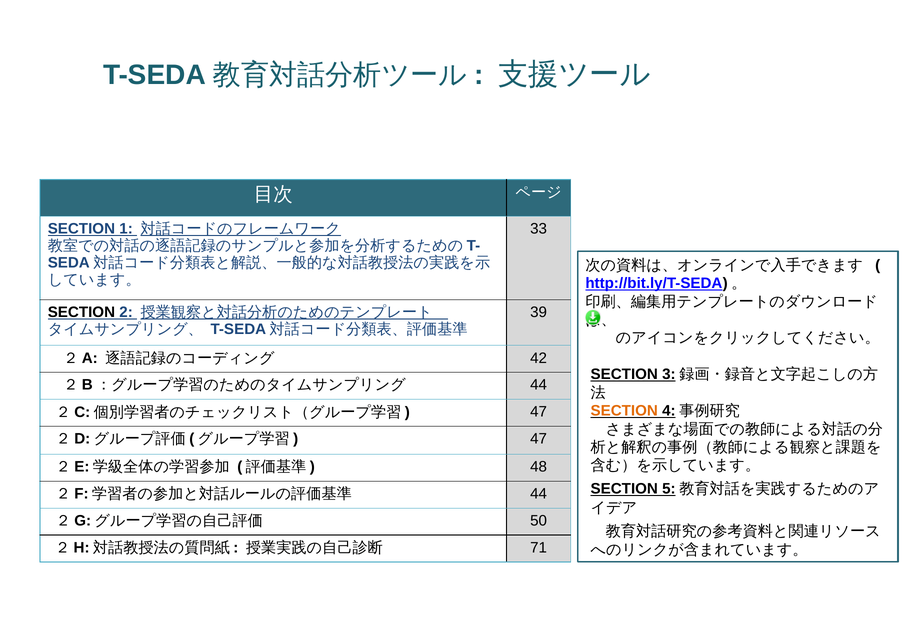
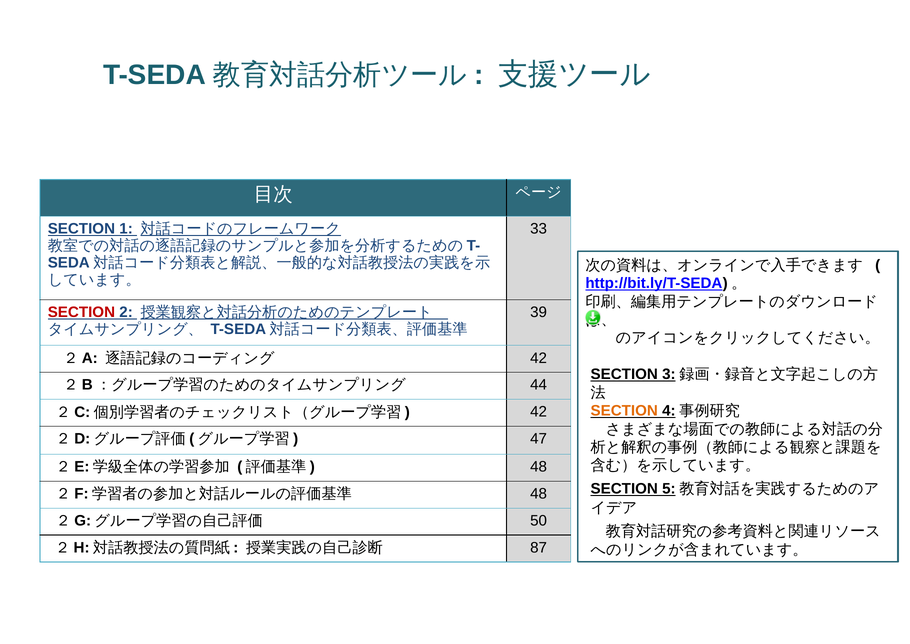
SECTION colour: black -> red (81, 312)
47: 47 -> 42 (539, 412)
44: 44 -> 48 (539, 494)
71: 71 -> 87 (539, 547)
